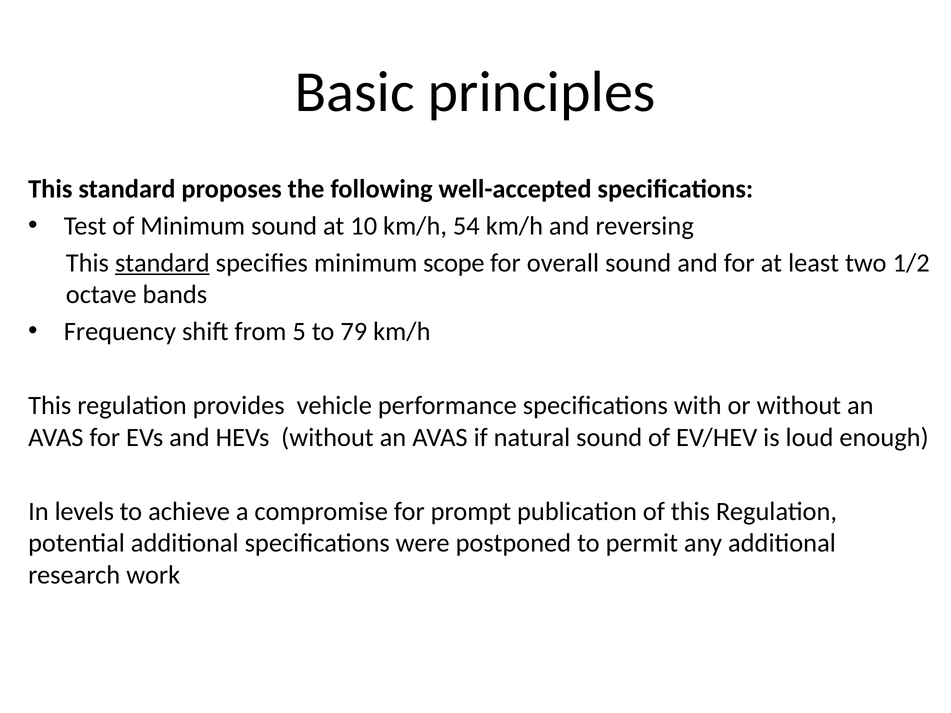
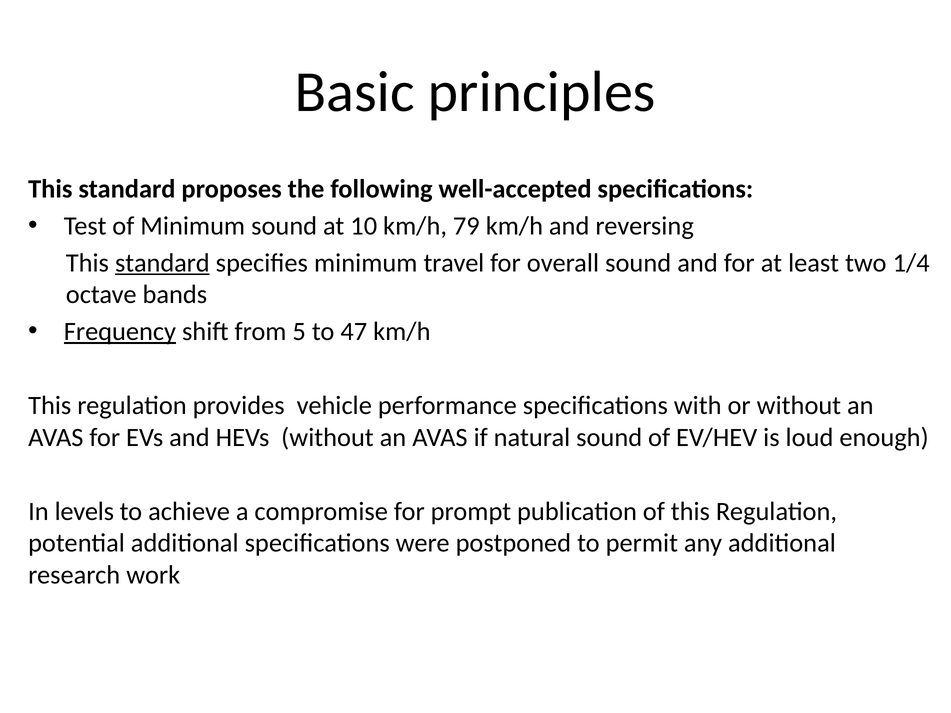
54: 54 -> 79 (466, 226)
scope: scope -> travel (454, 263)
1/2: 1/2 -> 1/4 (911, 263)
Frequency underline: none -> present (120, 332)
79: 79 -> 47 (354, 332)
